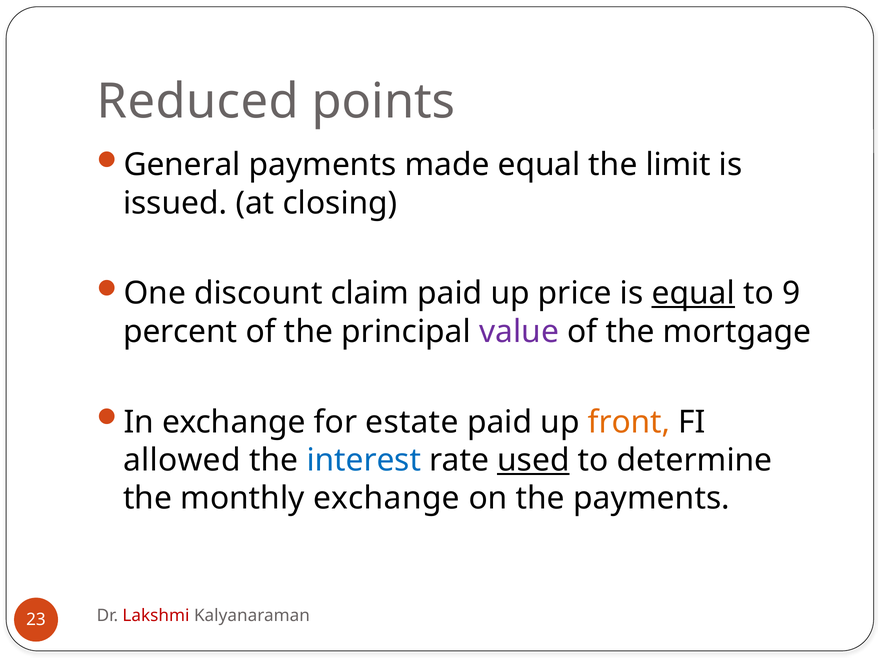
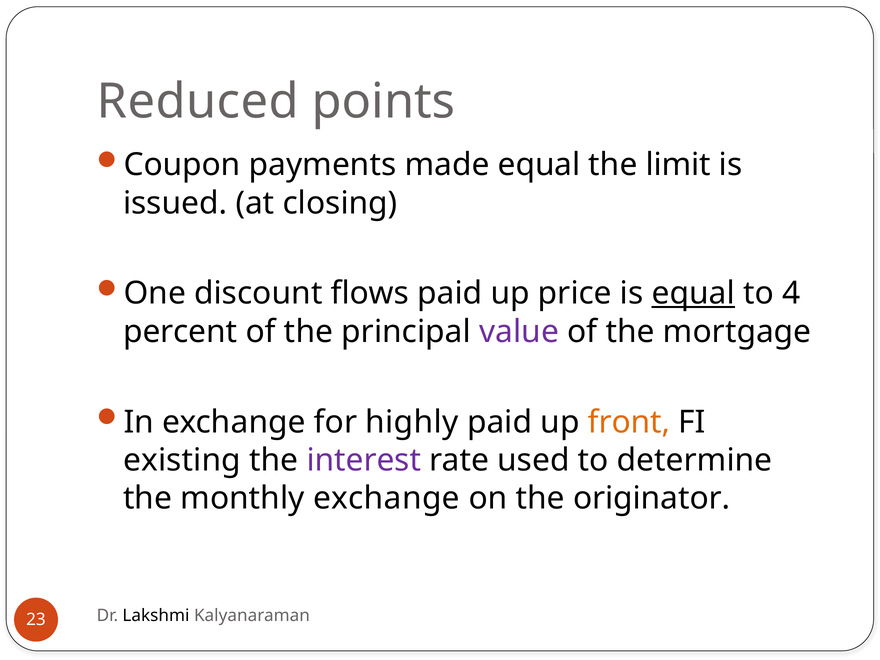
General: General -> Coupon (182, 165)
claim: claim -> flows (370, 293)
9: 9 -> 4 (791, 293)
estate: estate -> highly (412, 422)
allowed: allowed -> existing (182, 460)
interest colour: blue -> purple (364, 460)
used underline: present -> none (533, 460)
the payments: payments -> originator (652, 498)
Lakshmi colour: red -> black (156, 616)
